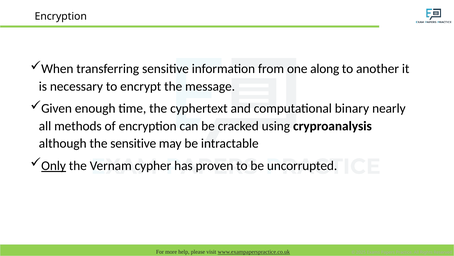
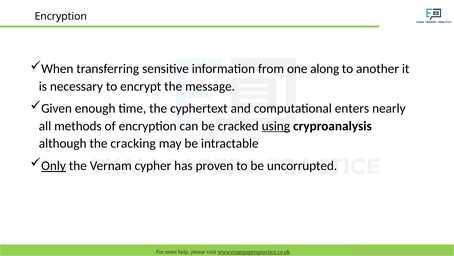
binary: binary -> enters (352, 108)
using underline: none -> present (276, 126)
the sensitive: sensitive -> cracking (133, 143)
